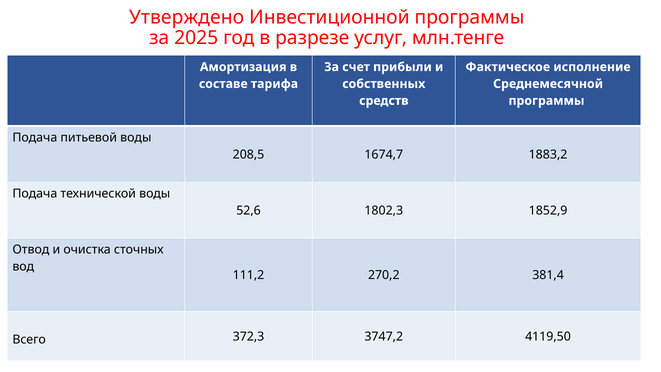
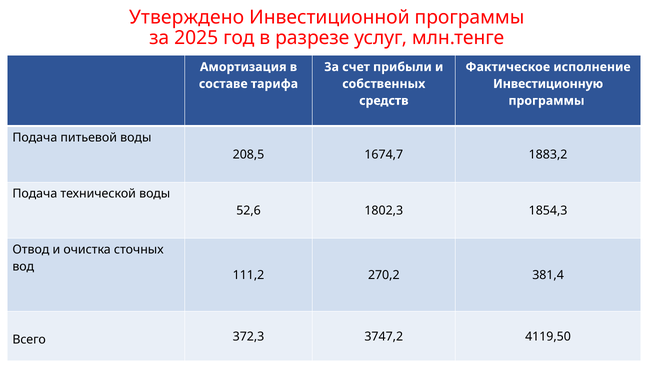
Среднемесячной: Среднемесячной -> Инвестиционную (548, 84)
1852,9: 1852,9 -> 1854,3 (548, 211)
